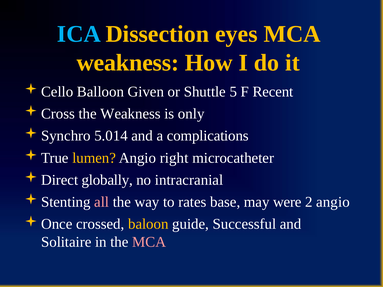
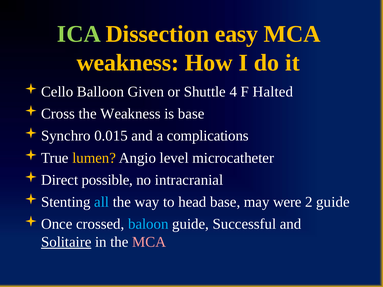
ICA colour: light blue -> light green (79, 34)
eyes: eyes -> easy (236, 34)
5: 5 -> 4 (233, 92)
Recent: Recent -> Halted (273, 92)
is only: only -> base (191, 114)
5.014: 5.014 -> 0.015 (111, 136)
right: right -> level (174, 158)
globally: globally -> possible (107, 180)
all colour: pink -> light blue (102, 202)
rates: rates -> head (192, 202)
2 angio: angio -> guide (333, 202)
baloon colour: yellow -> light blue (148, 224)
Solitaire underline: none -> present (66, 242)
